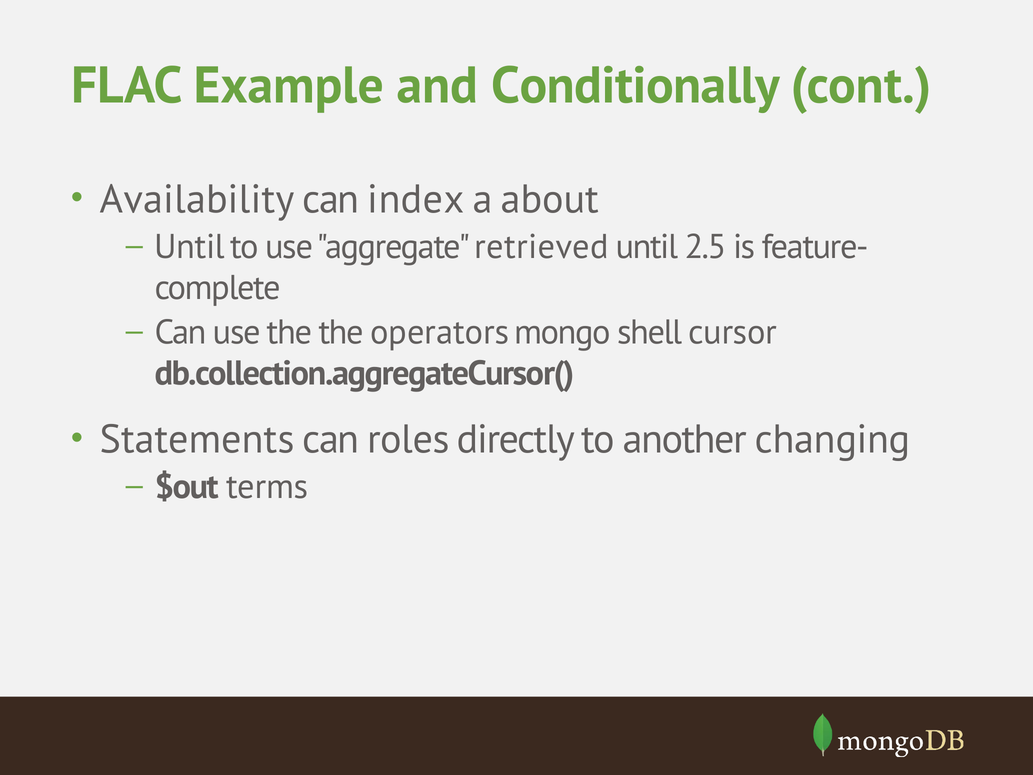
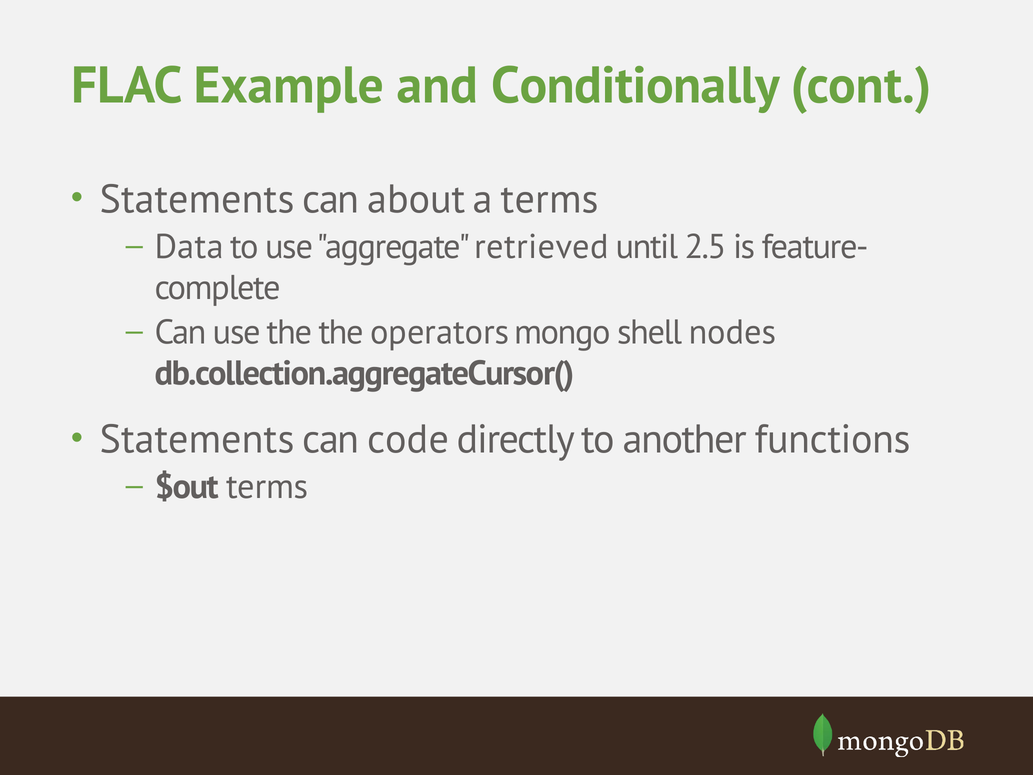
Availability: Availability -> Statements (197, 199)
index: index -> about (416, 199)
a about: about -> terms (550, 199)
Until: Until -> Data (189, 247)
cursor: cursor -> nodes (732, 332)
roles: roles -> code (408, 439)
changing: changing -> functions (833, 439)
